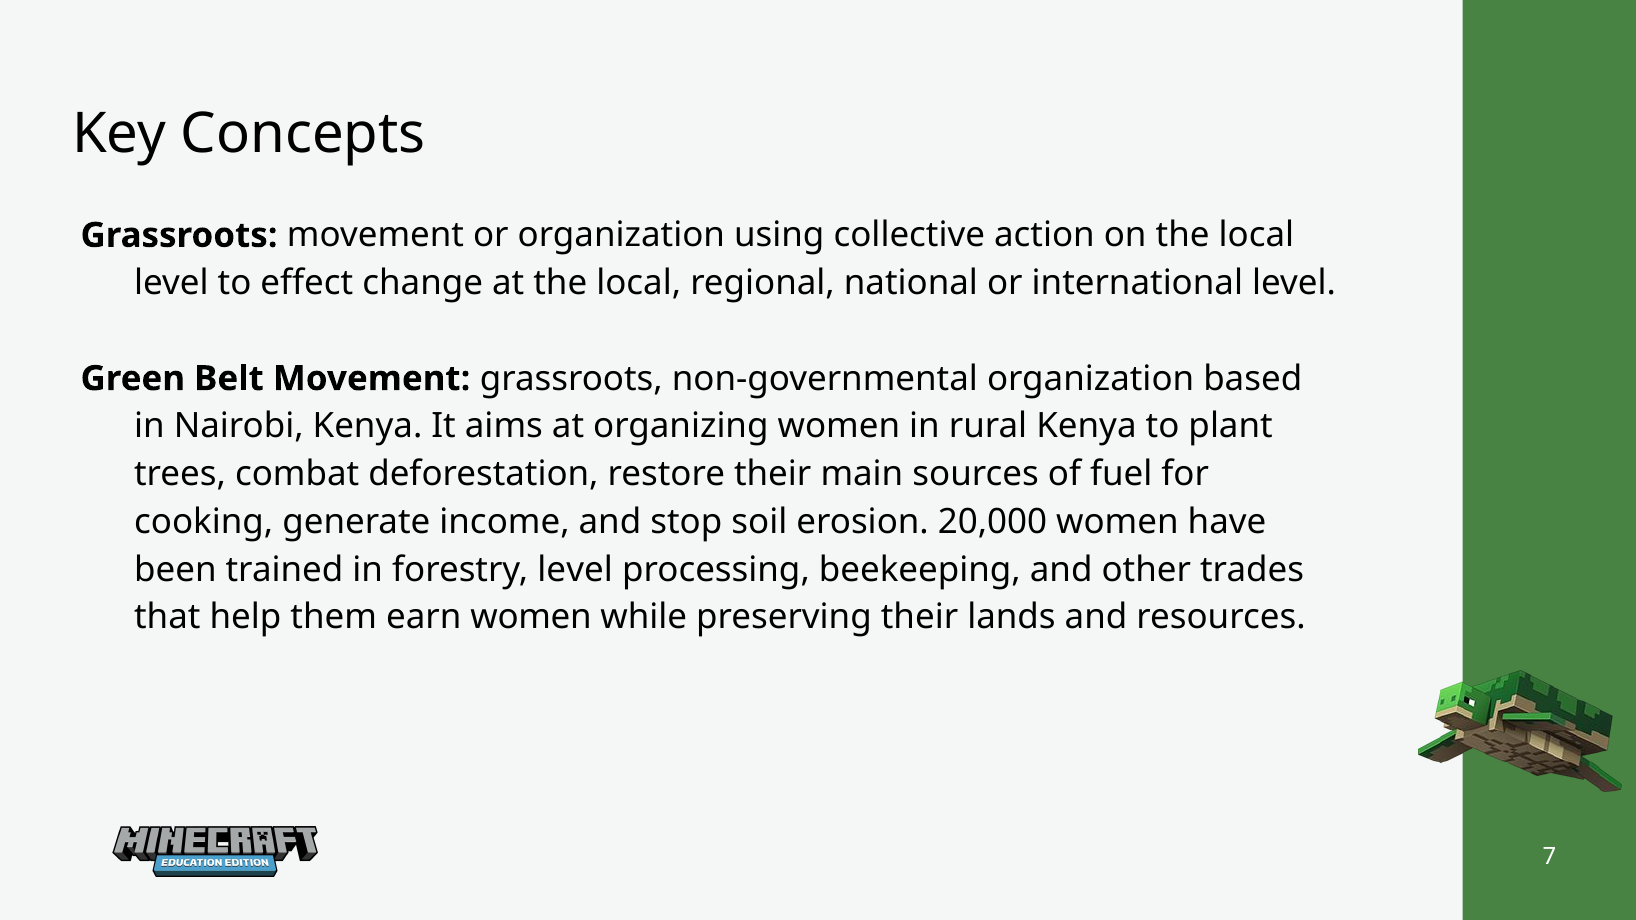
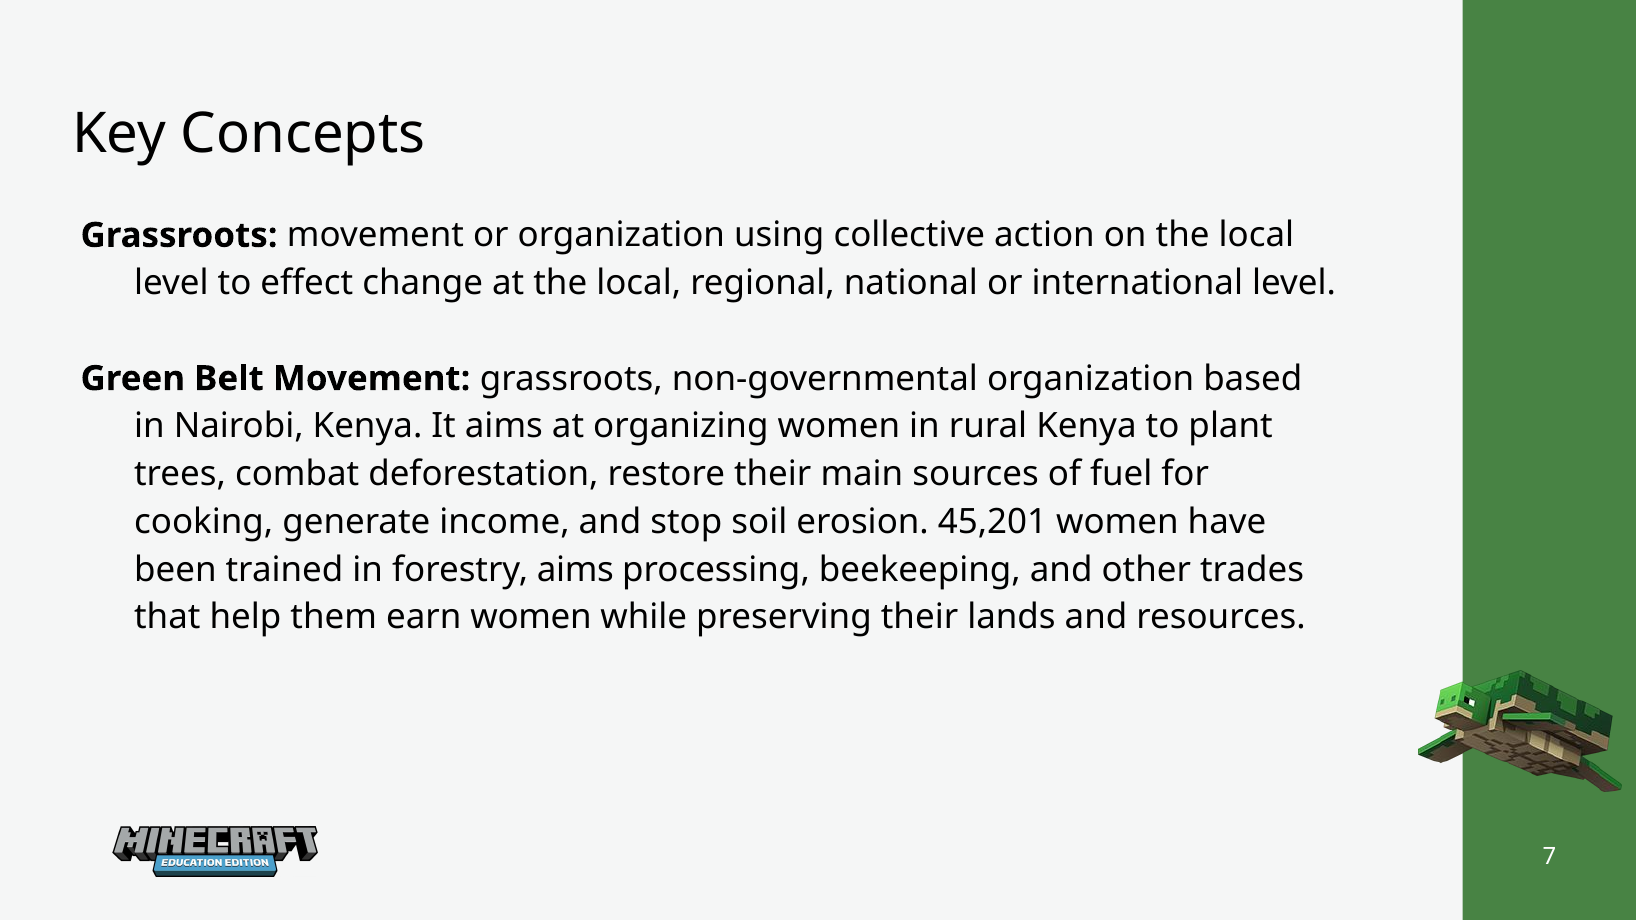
20,000: 20,000 -> 45,201 (993, 522)
forestry level: level -> aims (575, 570)
